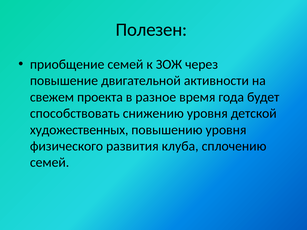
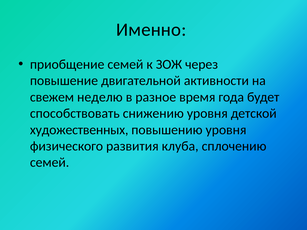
Полезен: Полезен -> Именно (151, 30)
проекта: проекта -> неделю (100, 97)
